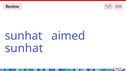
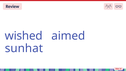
sunhat: sunhat -> wished (24, 36)
